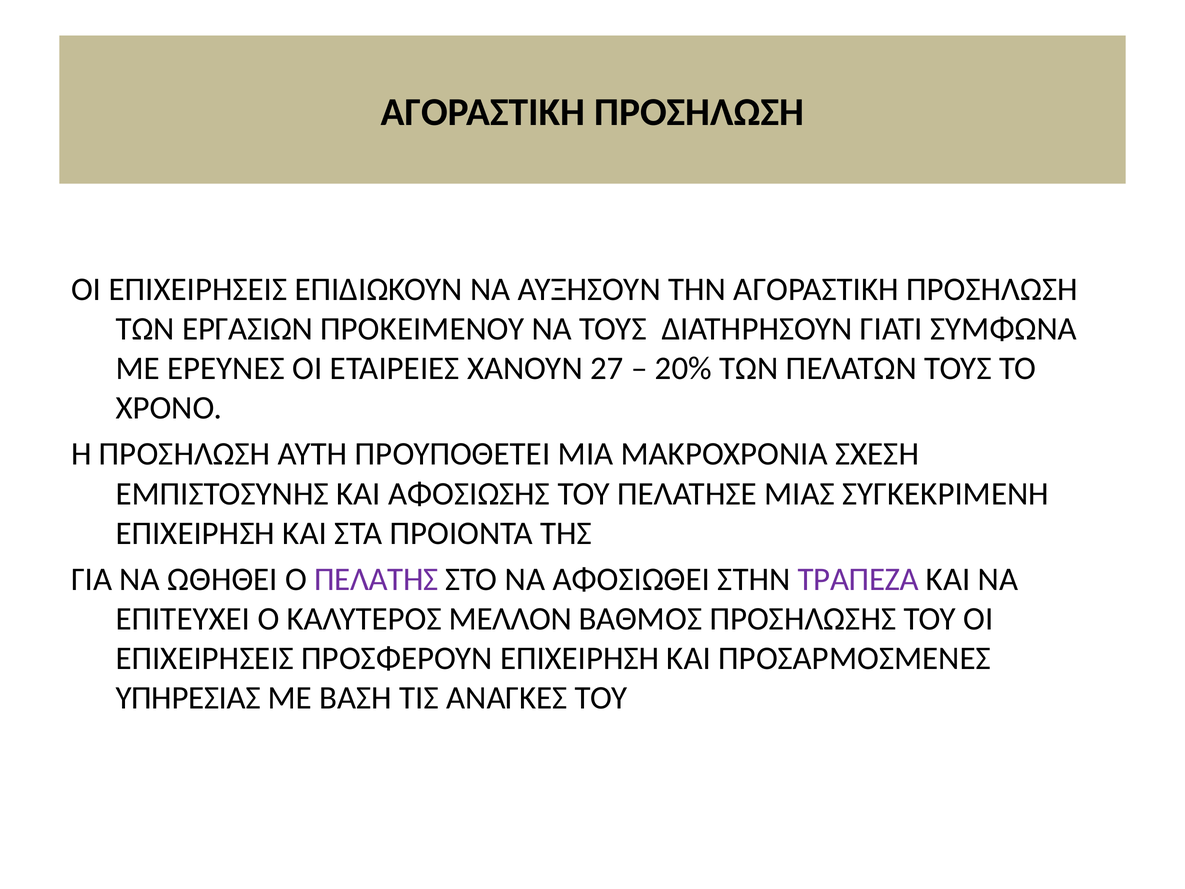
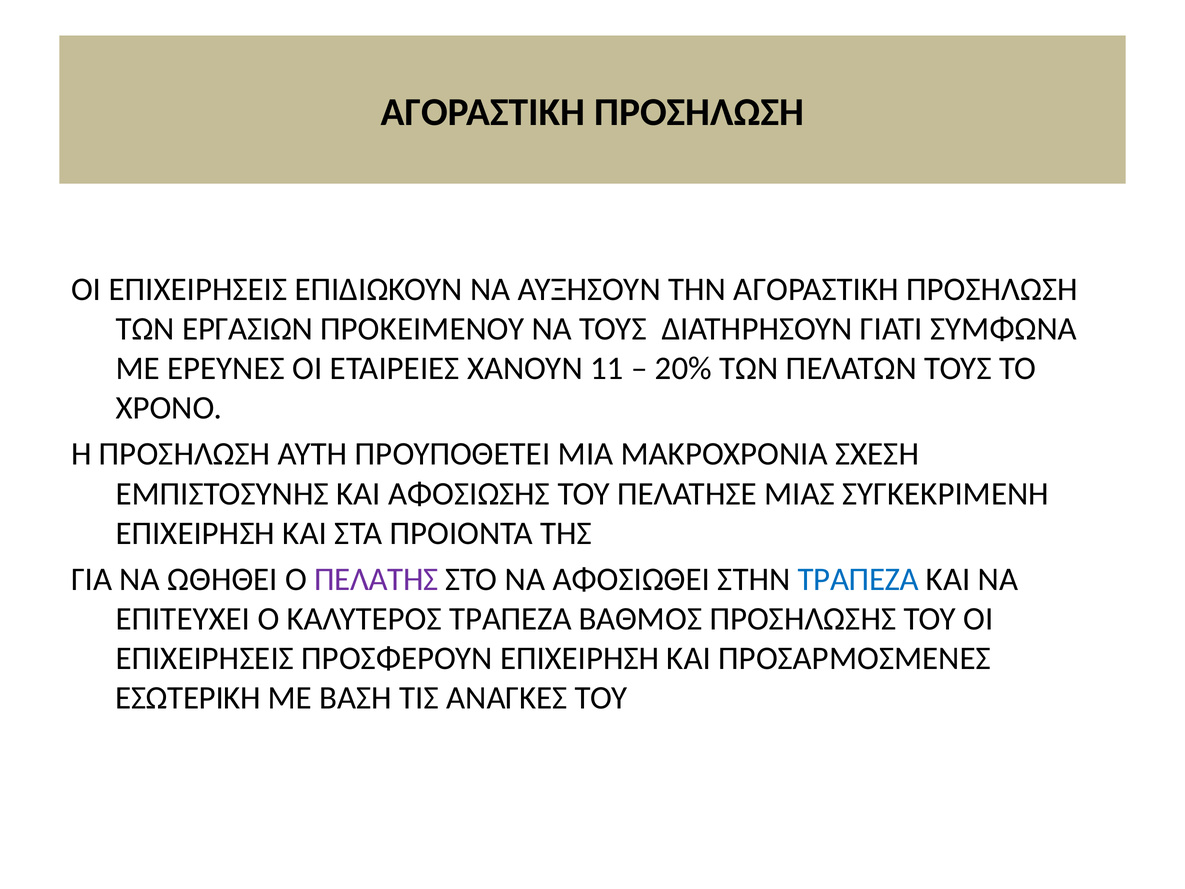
27: 27 -> 11 (607, 368)
ΤΡΑΠΕΖΑ colour: purple -> blue (858, 579)
ΚΑΛΥΤΕΡΟΣ ΜΕΛΛΟΝ: ΜΕΛΛΟΝ -> ΤΡΑΠΕΖΑ (510, 619)
ΥΠΗΡΕΣΙΑΣ: ΥΠΗΡΕΣΙΑΣ -> ΕΣΩΤΕΡΙΚΗ (188, 698)
